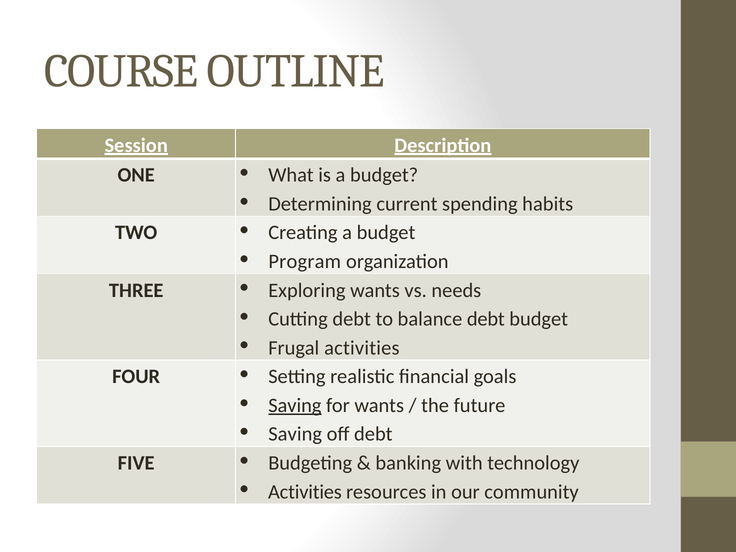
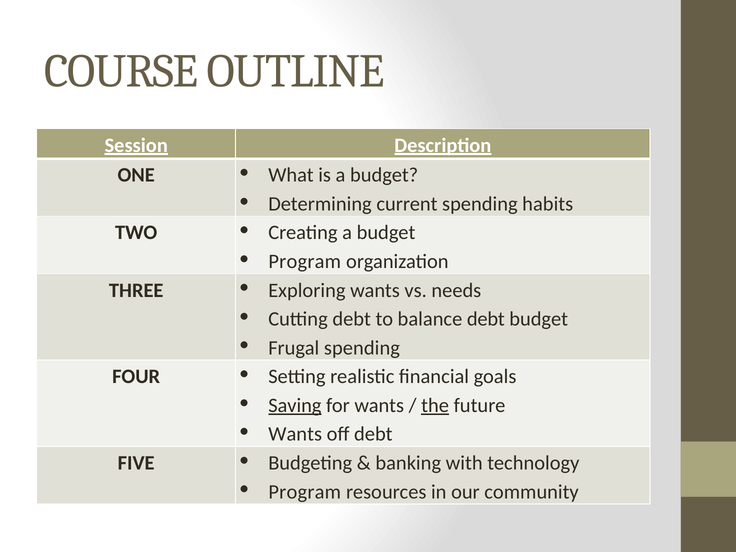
Frugal activities: activities -> spending (362, 348)
the underline: none -> present (435, 405)
Saving: Saving -> Wants (295, 434)
Activities: Activities -> Program (305, 492)
